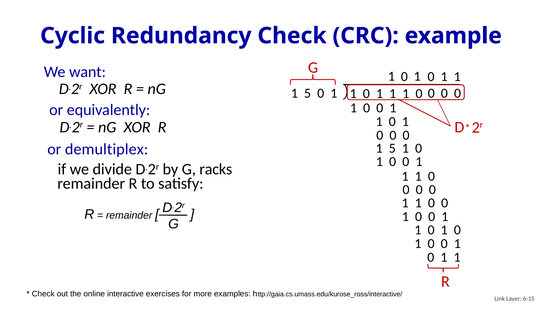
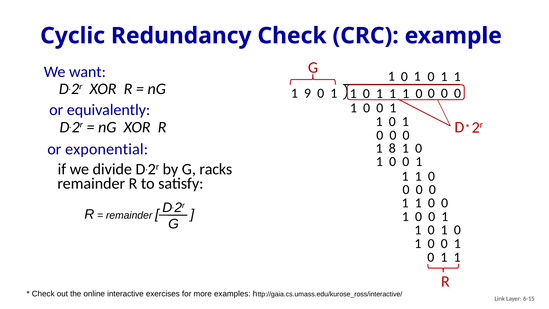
5: 5 -> 9 (308, 93)
demultiplex: demultiplex -> exponential (107, 149)
5: 5 -> 8 (392, 148)
